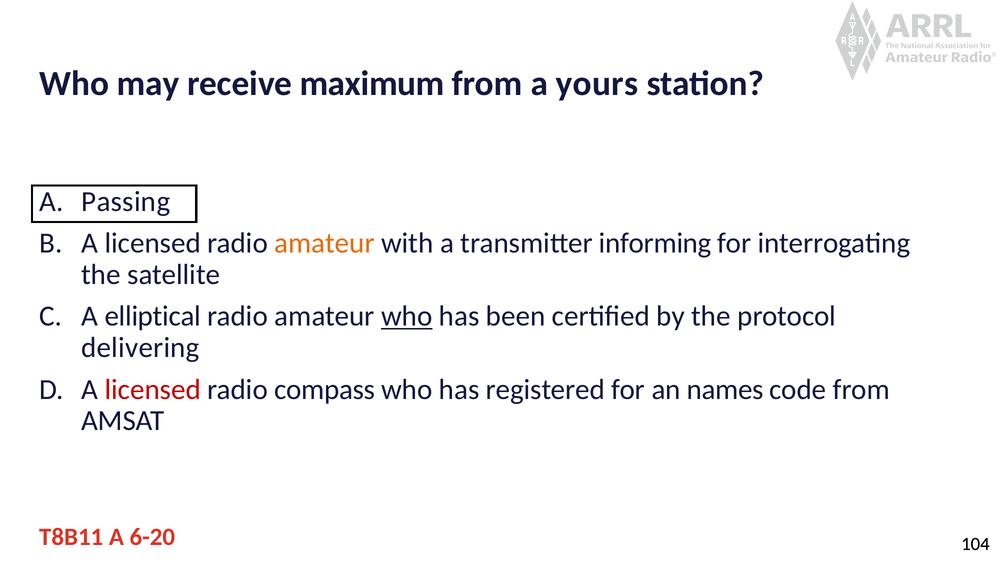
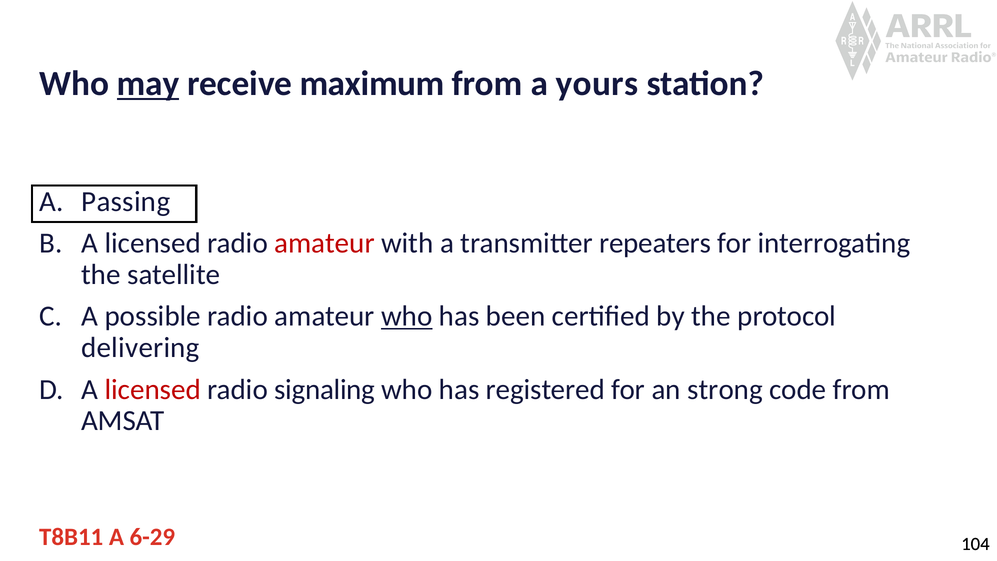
may underline: none -> present (148, 84)
amateur colour: orange -> red (325, 243)
informing: informing -> repeaters (655, 243)
elliptical: elliptical -> possible (153, 316)
compass: compass -> signaling (325, 389)
names: names -> strong (725, 389)
6-20: 6-20 -> 6-29 (152, 537)
